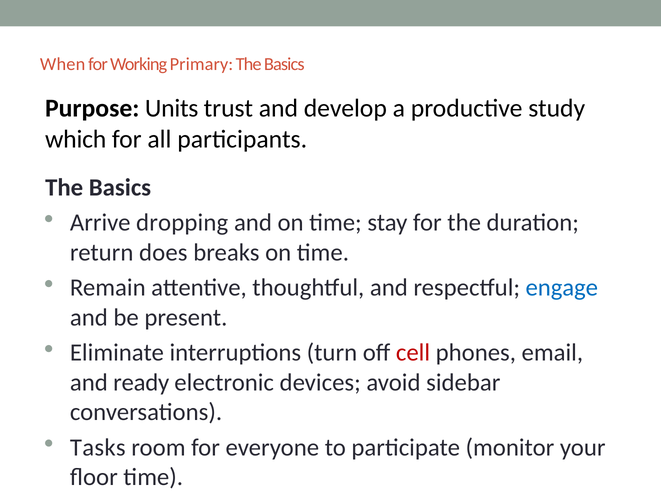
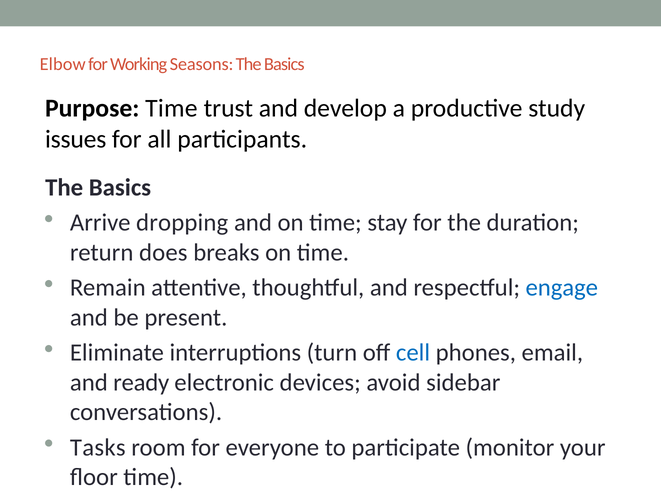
When: When -> Elbow (63, 64)
Primary: Primary -> Seasons (202, 64)
Purpose Units: Units -> Time (171, 109)
which: which -> issues (76, 139)
cell colour: red -> blue (413, 353)
